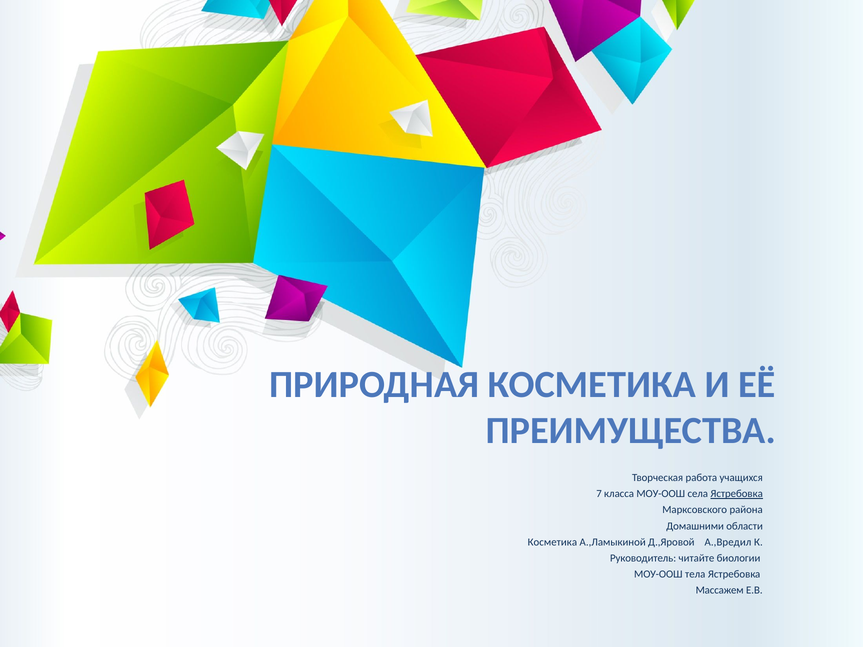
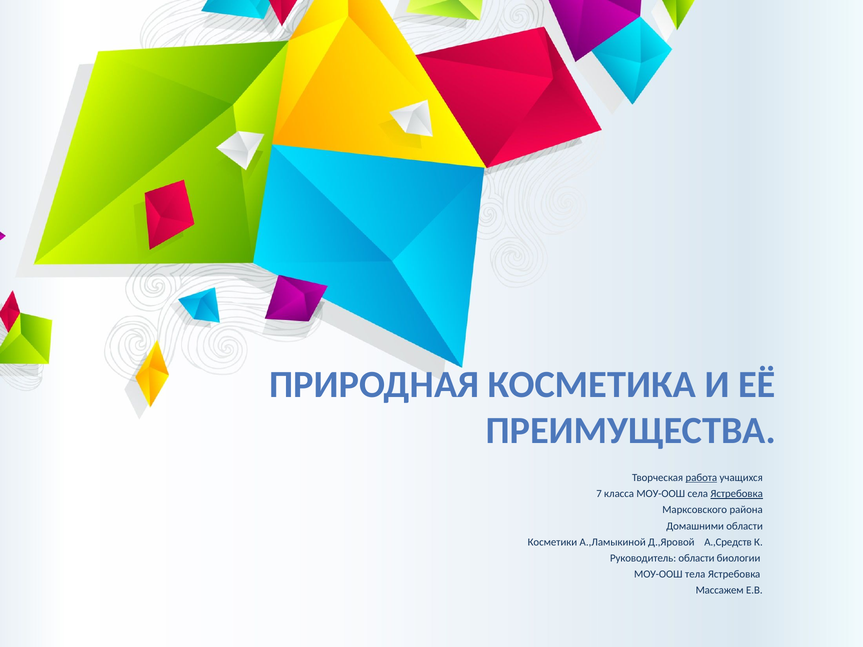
работа underline: none -> present (701, 478)
Косметика: Косметика -> Косметики (552, 542)
А.,Вредил: А.,Вредил -> А.,Средств (728, 542)
Руководитель читайте: читайте -> области (697, 558)
